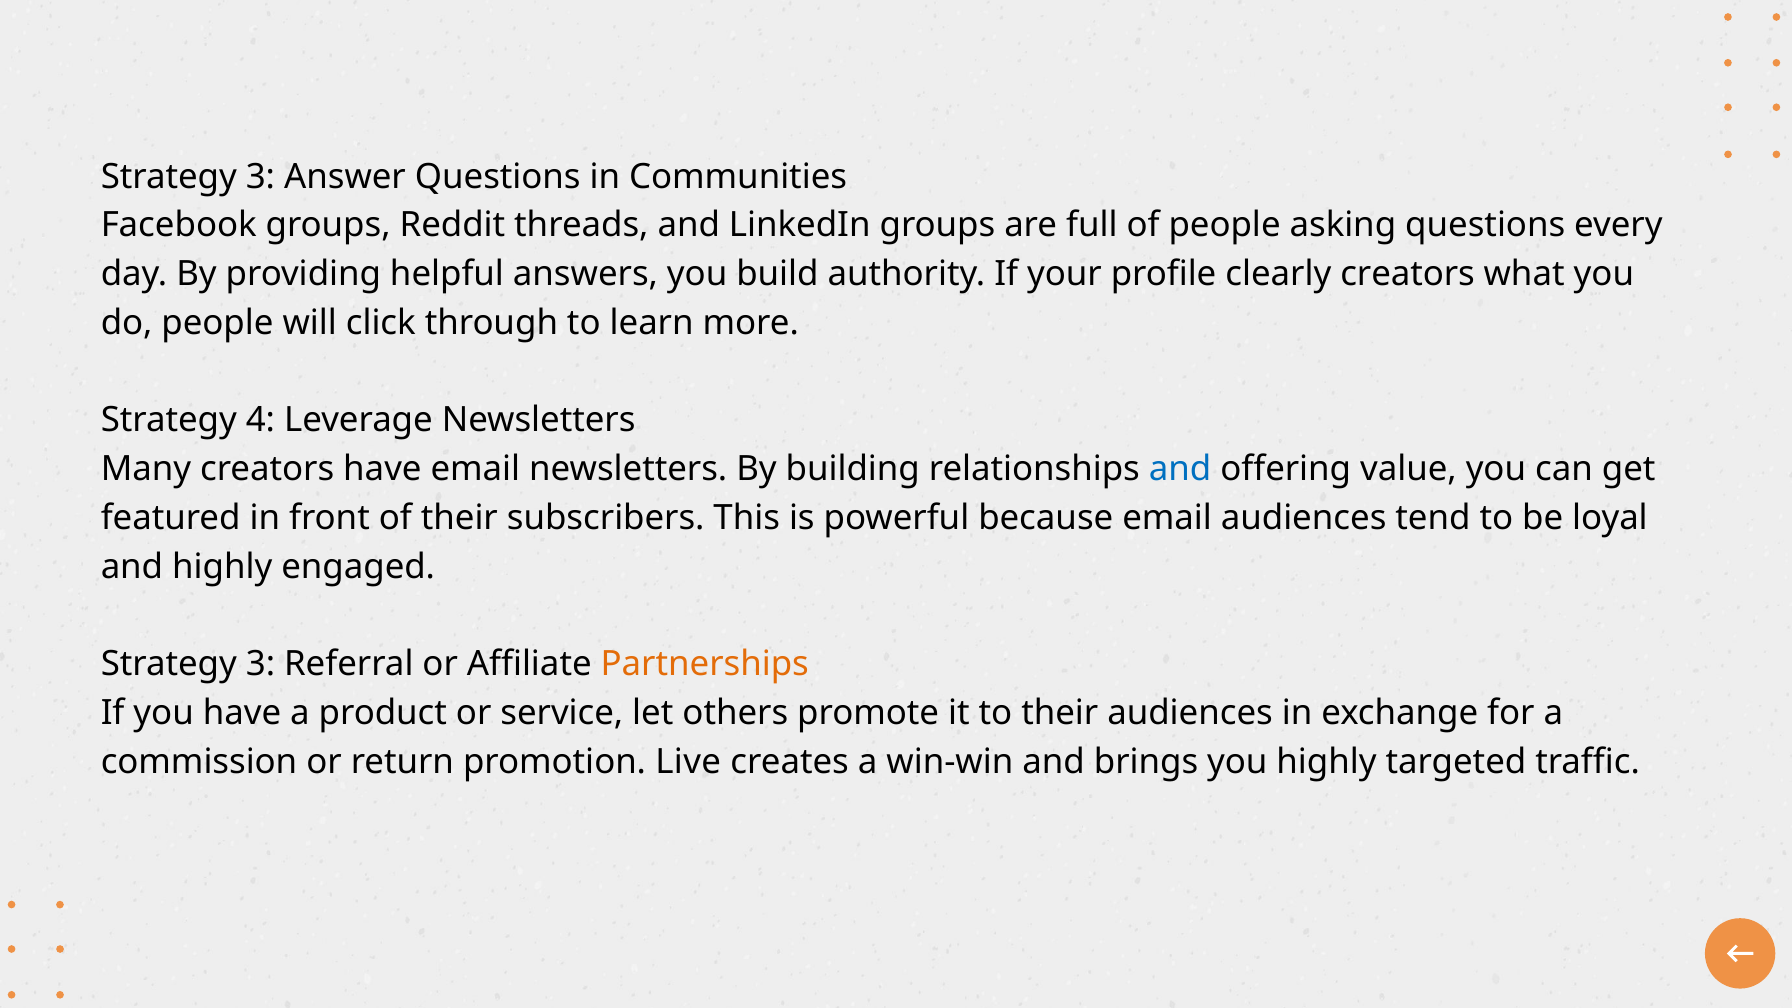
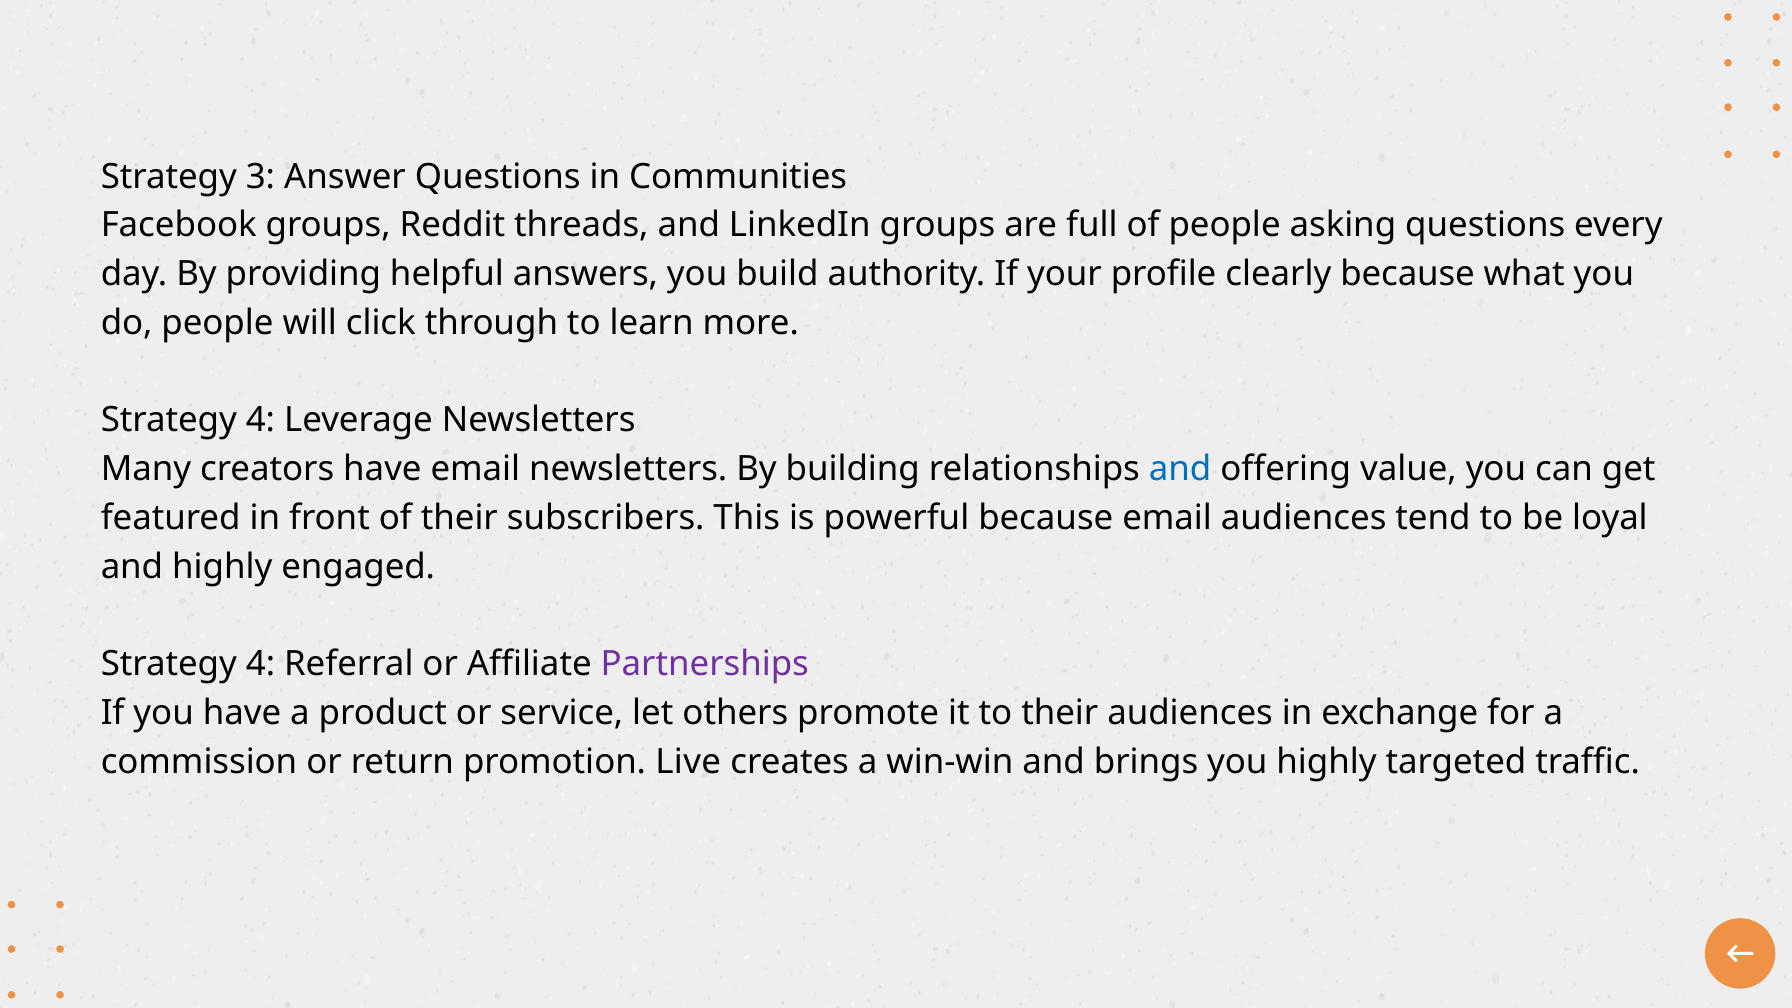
clearly creators: creators -> because (1408, 274)
3: 3 -> 4 (260, 664)
Partnerships colour: orange -> purple (705, 664)
